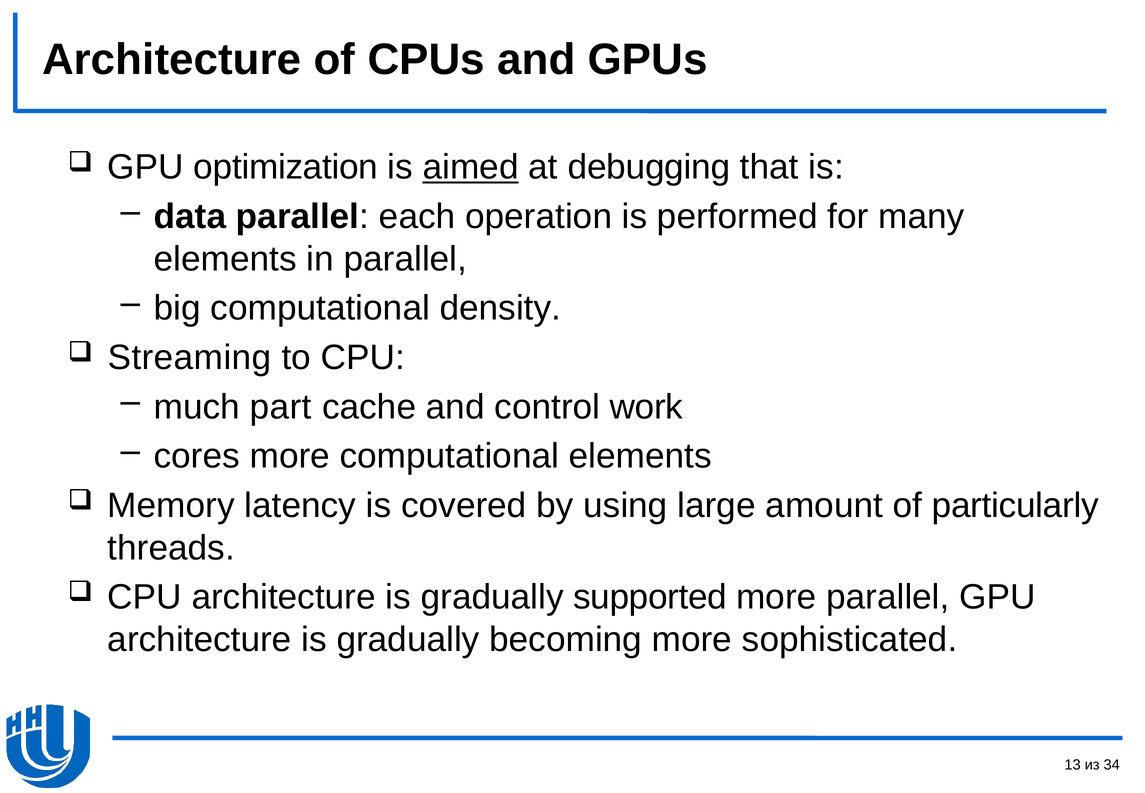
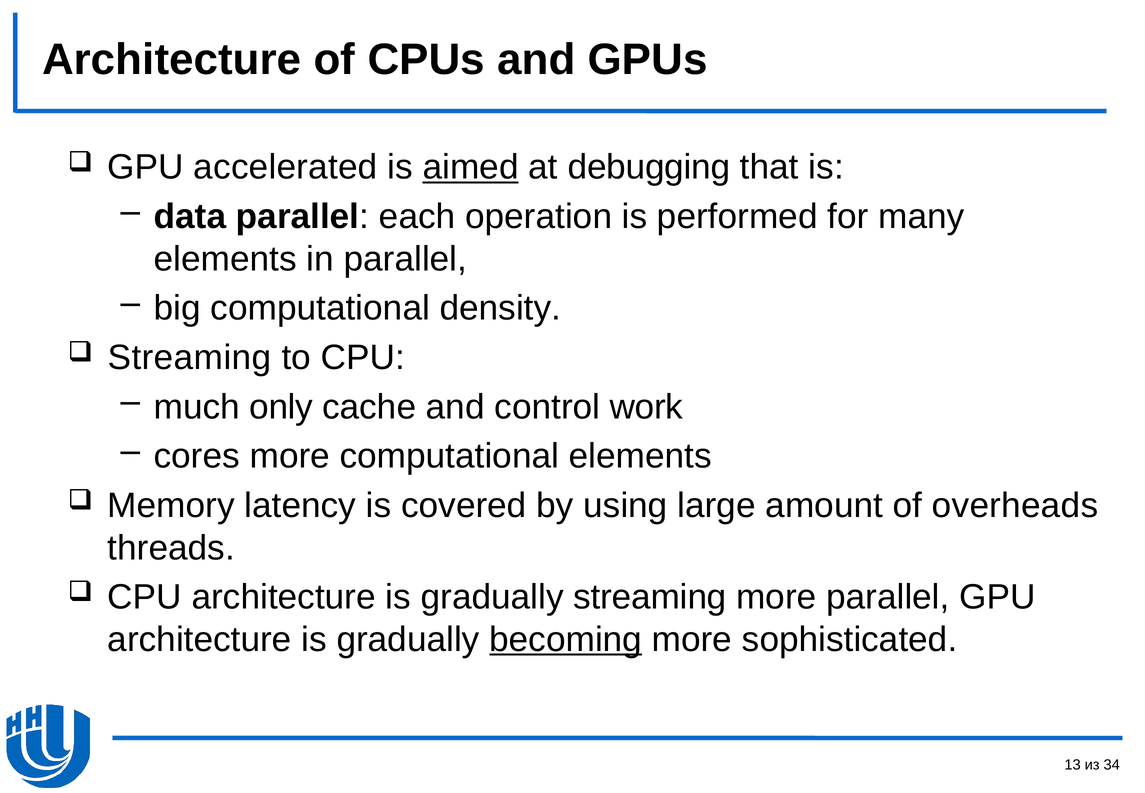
optimization: optimization -> accelerated (285, 167)
part: part -> only (281, 407)
particularly: particularly -> overheads (1015, 506)
gradually supported: supported -> streaming (650, 597)
becoming underline: none -> present (566, 640)
